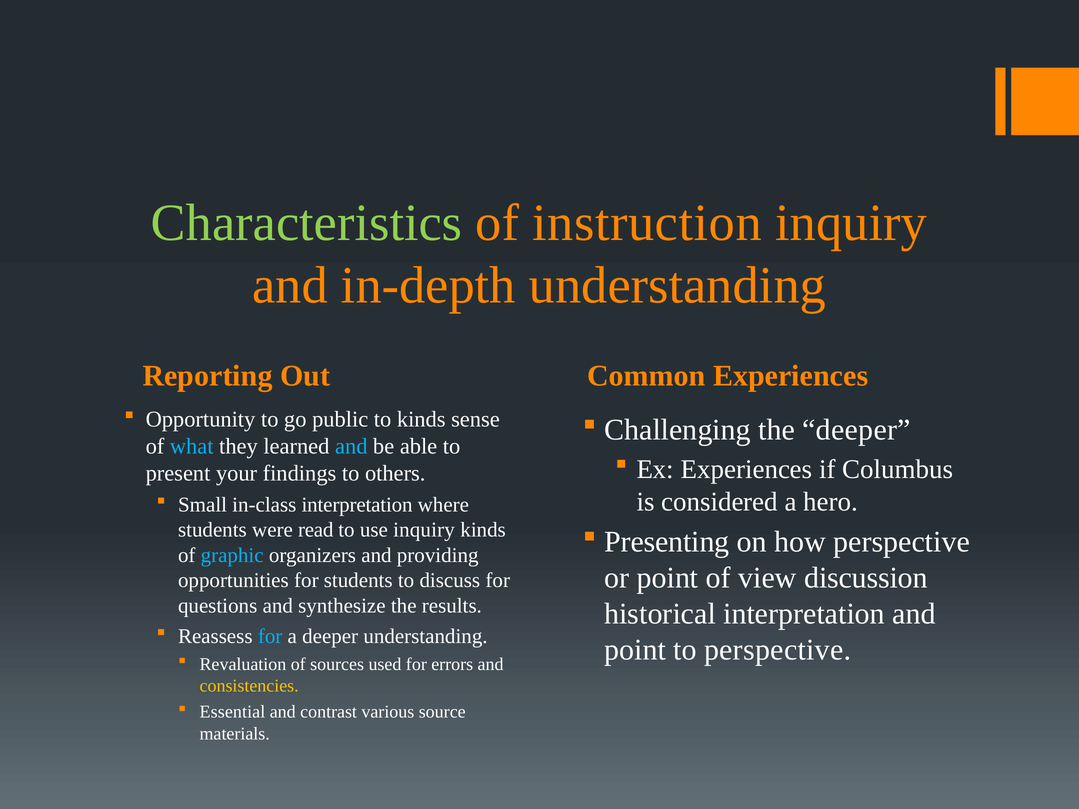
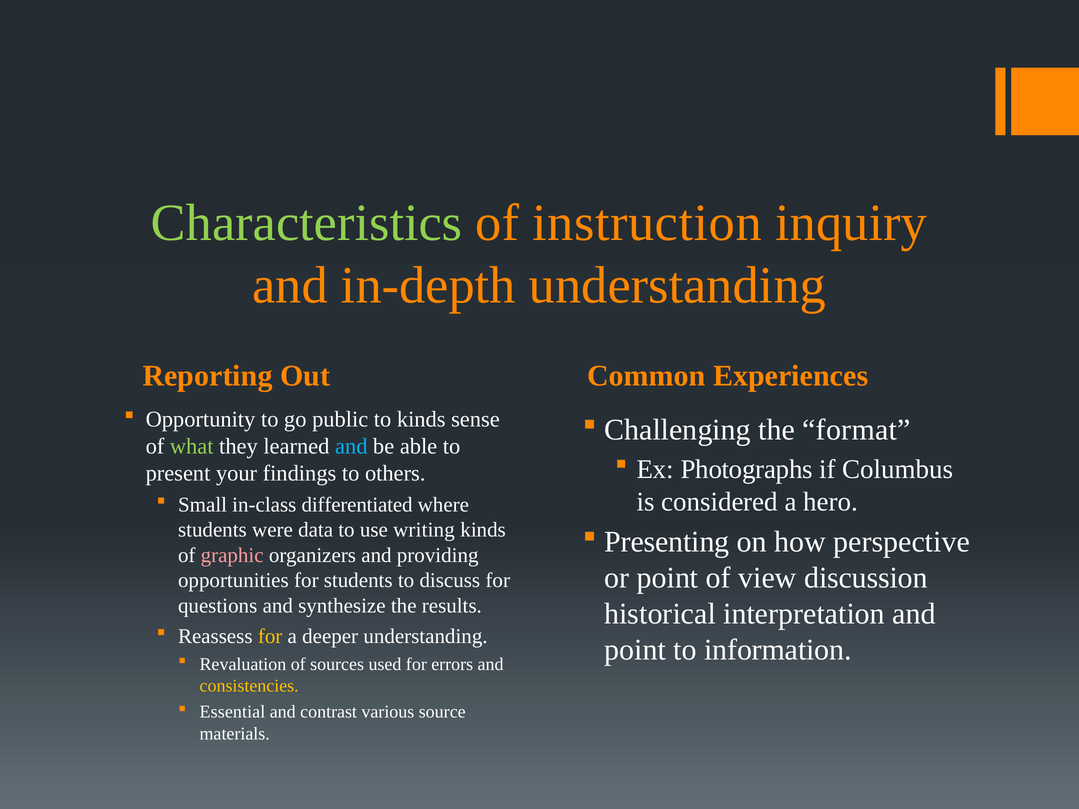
the deeper: deeper -> format (856, 430)
what colour: light blue -> light green (192, 447)
Ex Experiences: Experiences -> Photographs (747, 469)
in-class interpretation: interpretation -> differentiated (357, 505)
read: read -> data (316, 530)
use inquiry: inquiry -> writing (424, 530)
graphic colour: light blue -> pink (232, 555)
for colour: light blue -> yellow (270, 636)
to perspective: perspective -> information (778, 650)
